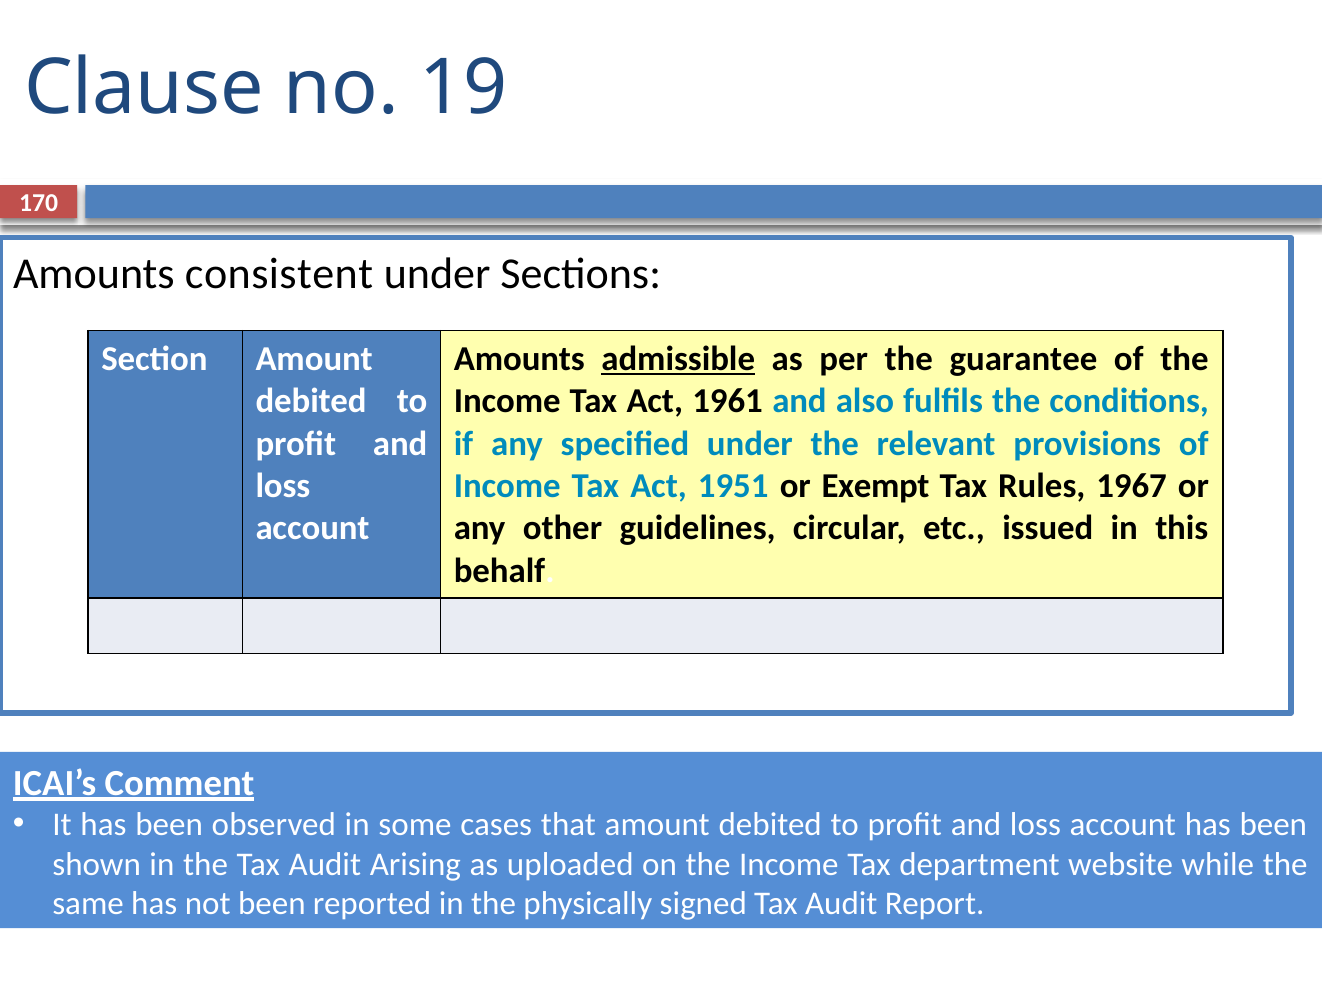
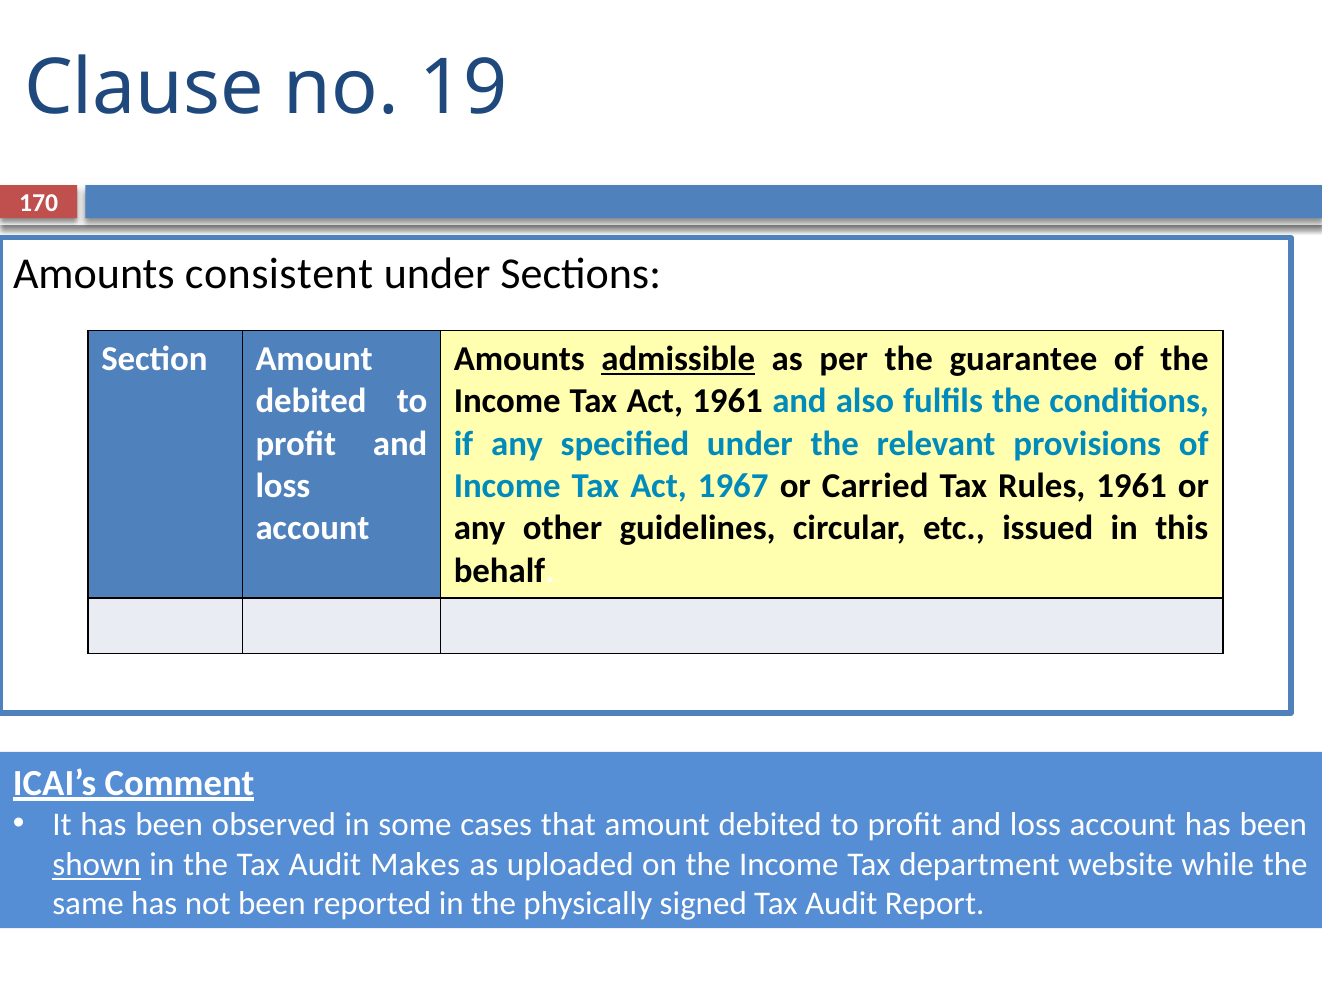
1951: 1951 -> 1967 (733, 486)
Exempt: Exempt -> Carried (875, 486)
Rules 1967: 1967 -> 1961 (1132, 486)
shown underline: none -> present (97, 864)
Arising: Arising -> Makes (415, 864)
